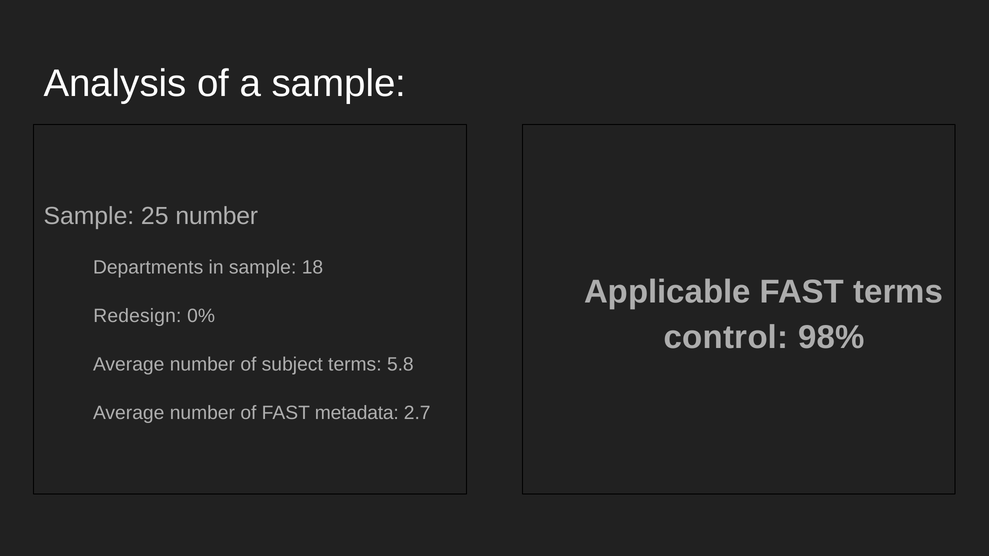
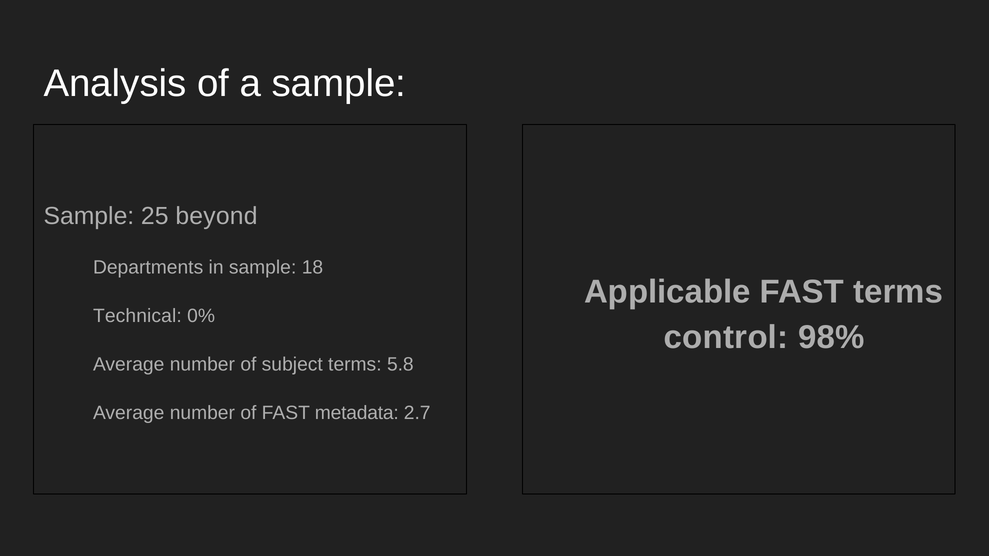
25 number: number -> beyond (216, 216)
Redesign: Redesign -> Technical (137, 316)
